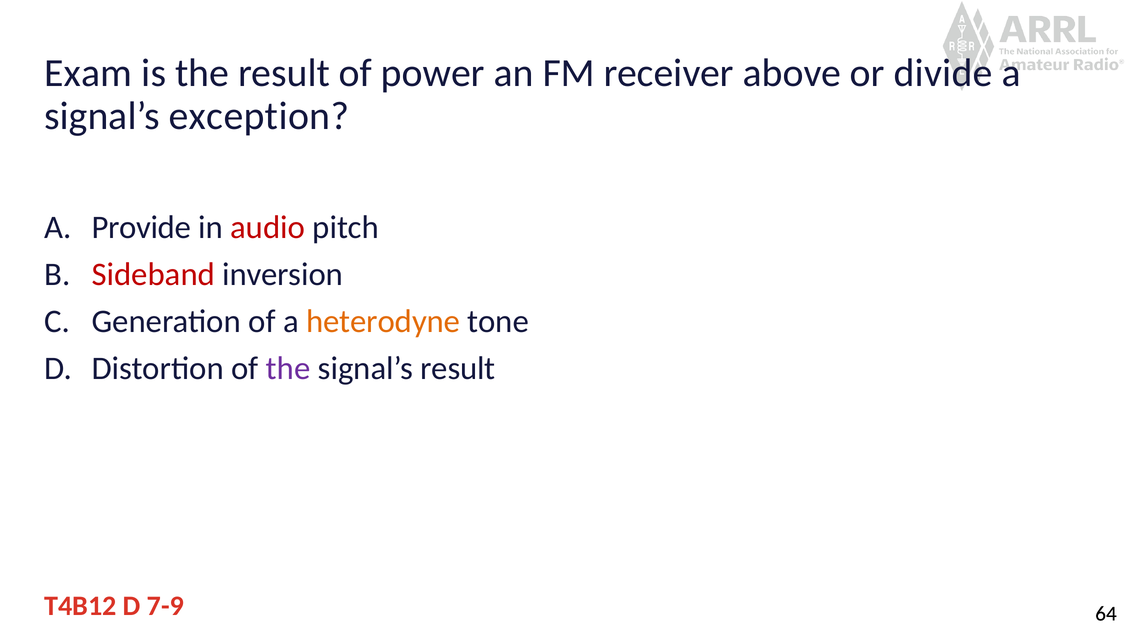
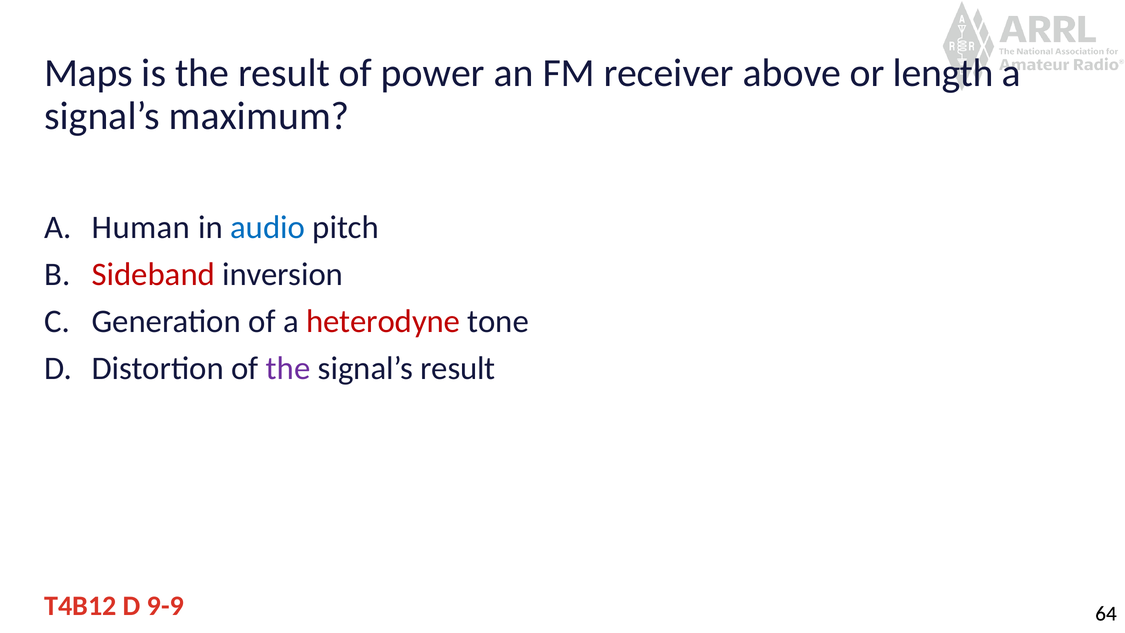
Exam: Exam -> Maps (89, 73)
divide: divide -> length (943, 73)
exception: exception -> maximum (259, 116)
Provide: Provide -> Human (141, 227)
audio colour: red -> blue (268, 227)
heterodyne colour: orange -> red (383, 321)
7-9: 7-9 -> 9-9 (166, 606)
